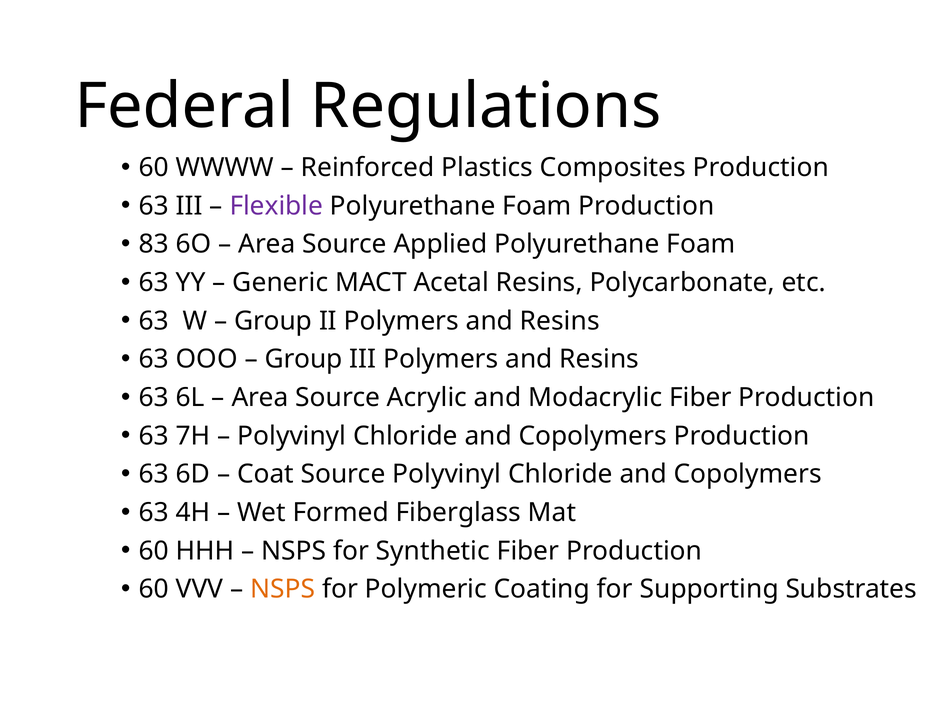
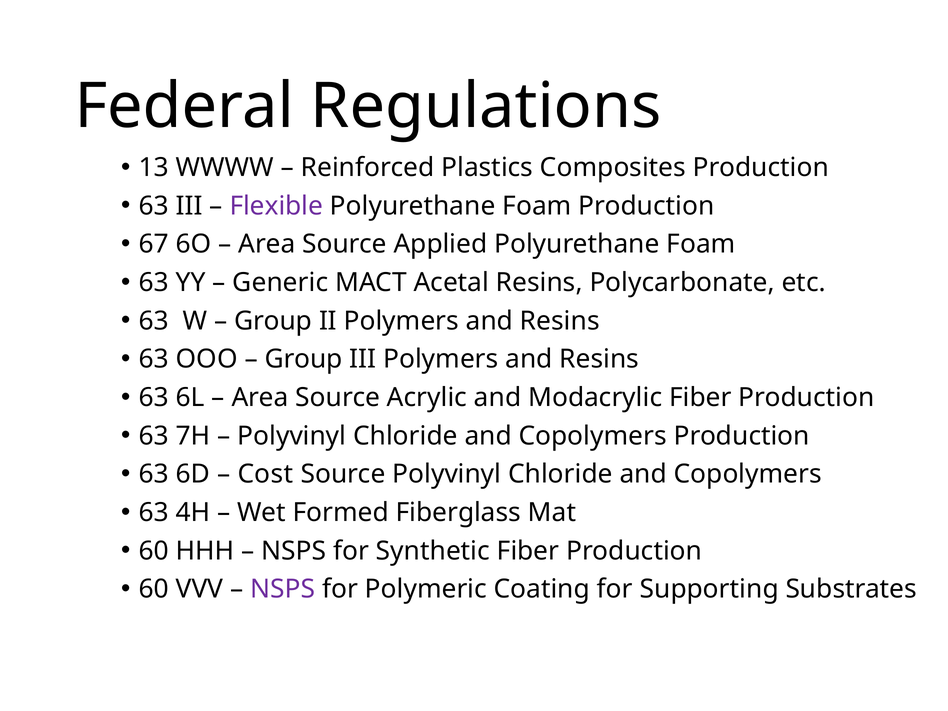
60: 60 -> 13 (154, 168)
83: 83 -> 67 (154, 244)
Coat: Coat -> Cost (265, 474)
NSPS colour: orange -> purple (283, 589)
